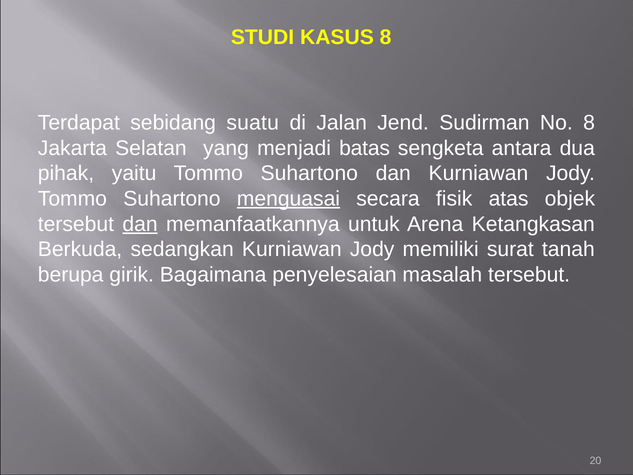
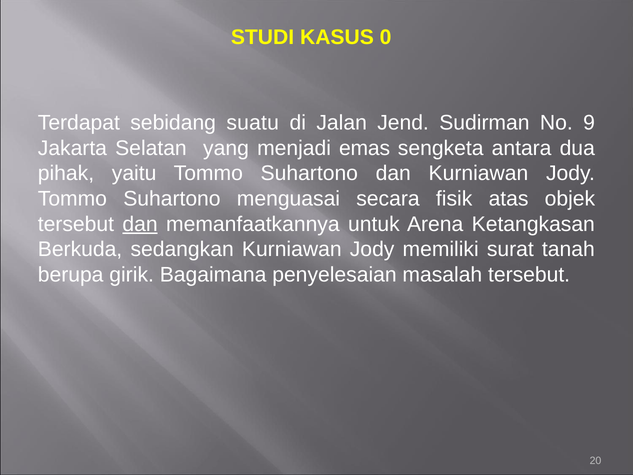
KASUS 8: 8 -> 0 (386, 37)
No 8: 8 -> 9 (589, 123)
batas: batas -> emas (365, 148)
menguasai underline: present -> none (288, 199)
